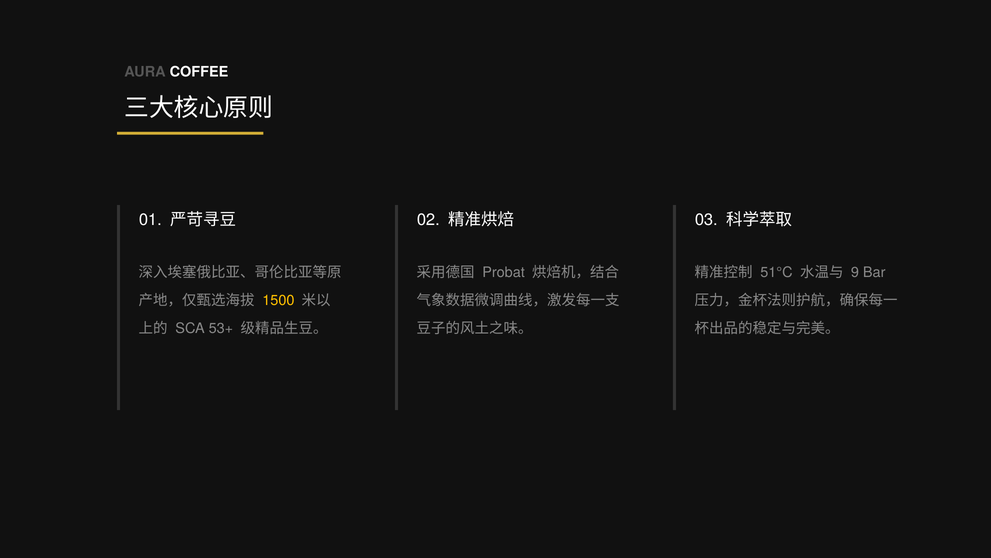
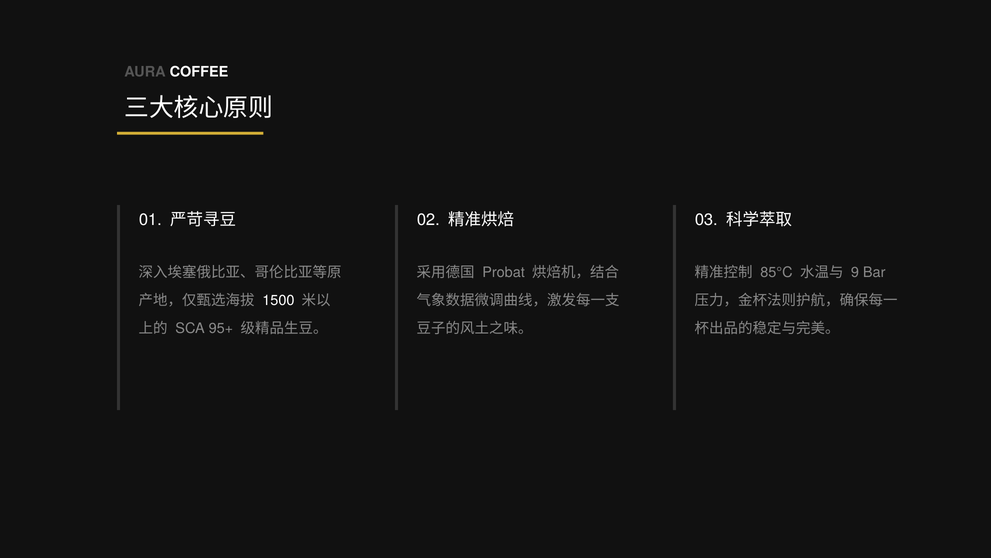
51°C: 51°C -> 85°C (776, 272)
1500 colour: yellow -> white (278, 300)
53+: 53+ -> 95+ (221, 328)
